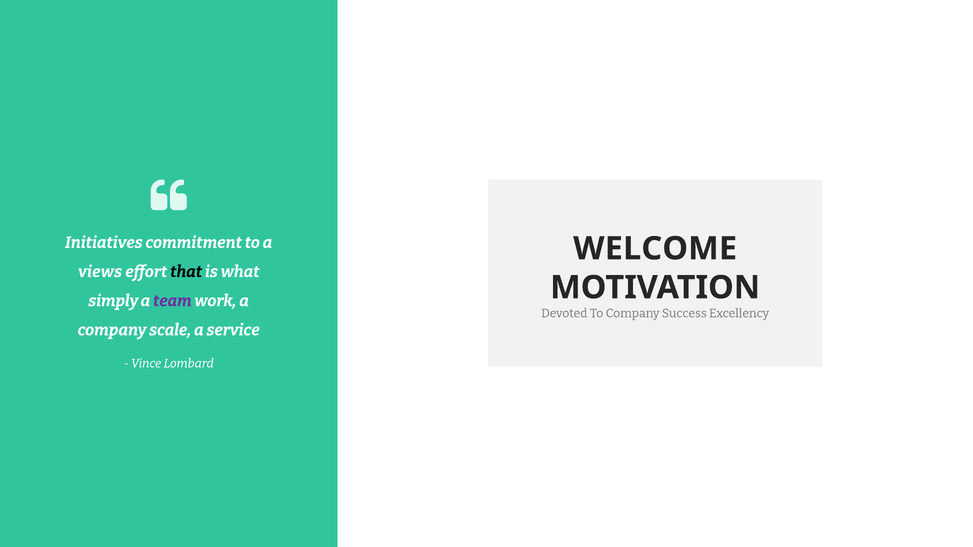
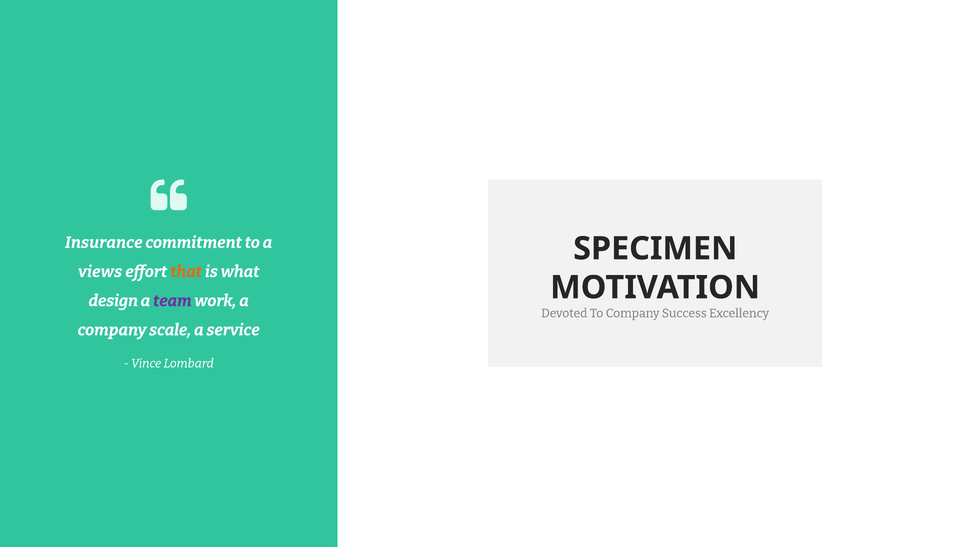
Initiatives: Initiatives -> Insurance (104, 243)
WELCOME: WELCOME -> SPECIMEN (655, 249)
that colour: black -> orange (186, 272)
simply: simply -> design (113, 301)
